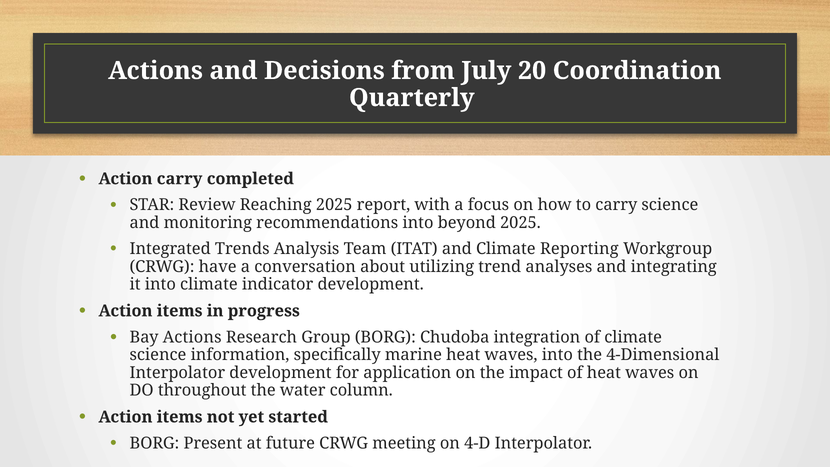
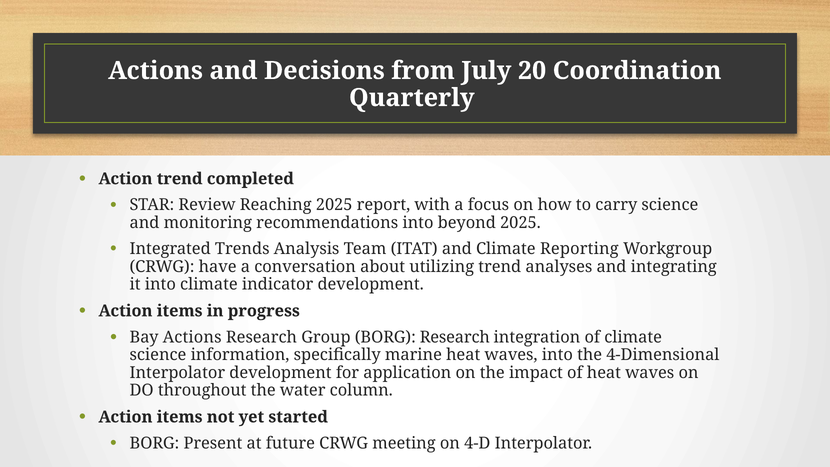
Action carry: carry -> trend (180, 179)
BORG Chudoba: Chudoba -> Research (455, 337)
